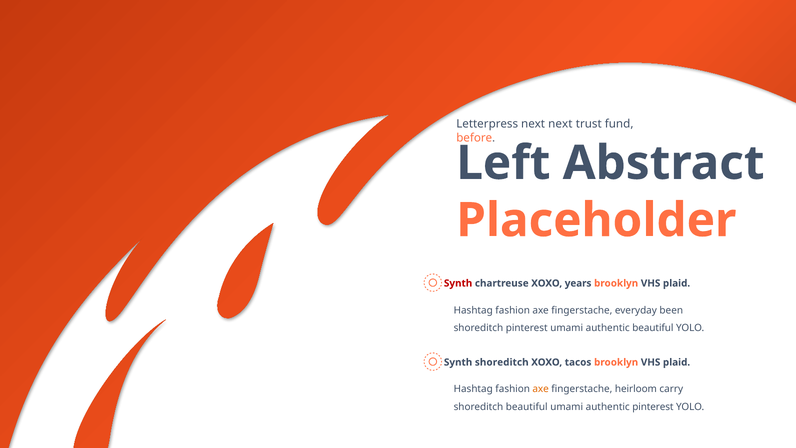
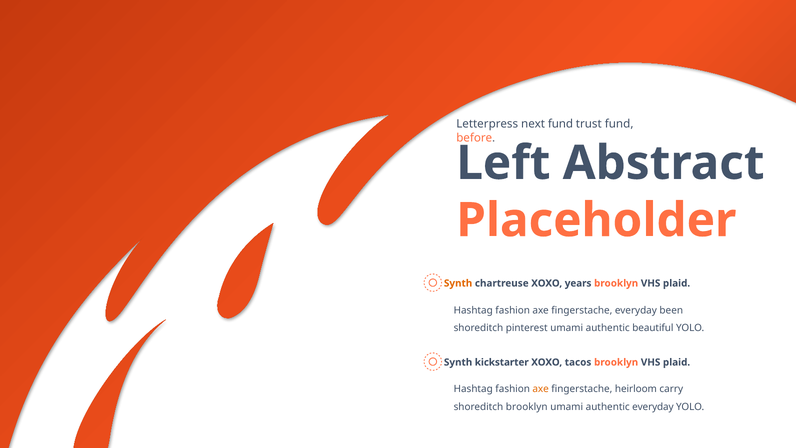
next next: next -> fund (560, 124)
Synth colour: red -> orange (458, 283)
Synth shoreditch: shoreditch -> kickstarter (502, 362)
shoreditch beautiful: beautiful -> brooklyn (527, 407)
authentic pinterest: pinterest -> everyday (653, 407)
